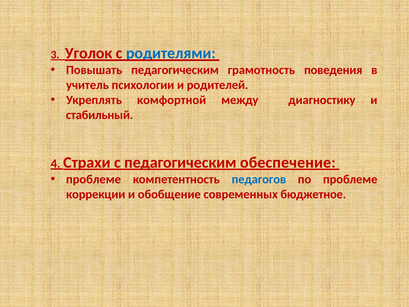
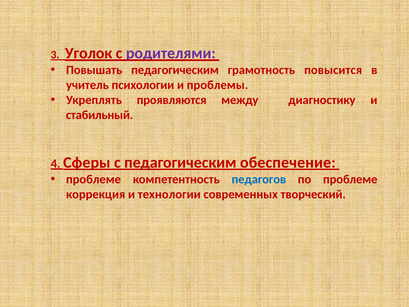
родителями colour: blue -> purple (171, 53)
поведения: поведения -> повысится (333, 70)
родителей: родителей -> проблемы (217, 85)
комфортной: комфортной -> проявляются (172, 100)
Страхи: Страхи -> Сферы (87, 162)
коррекции: коррекции -> коррекция (96, 194)
обобщение: обобщение -> технологии (169, 194)
бюджетное: бюджетное -> творческий (313, 194)
